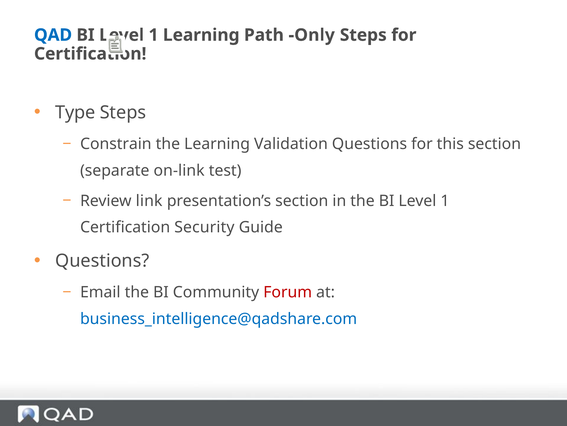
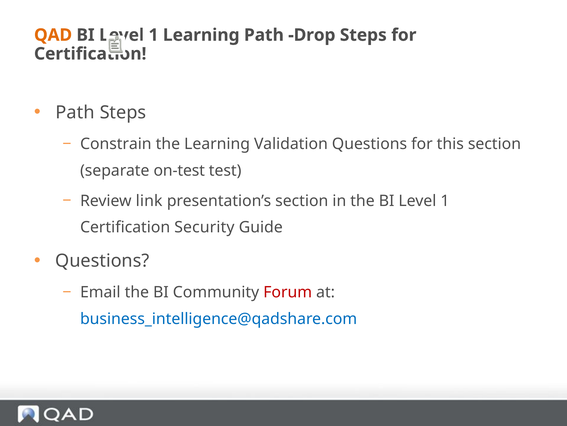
QAD colour: blue -> orange (53, 35)
Only: Only -> Drop (312, 35)
Type: Type -> Path (75, 112)
on-link: on-link -> on-test (179, 170)
